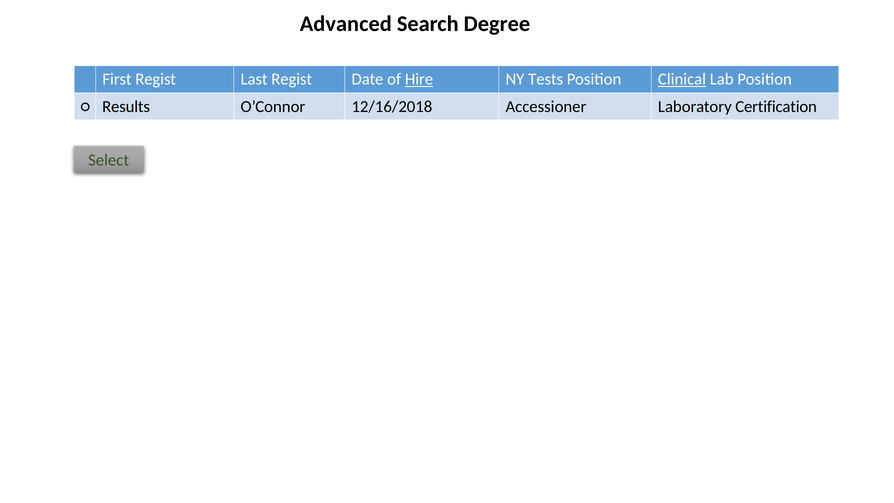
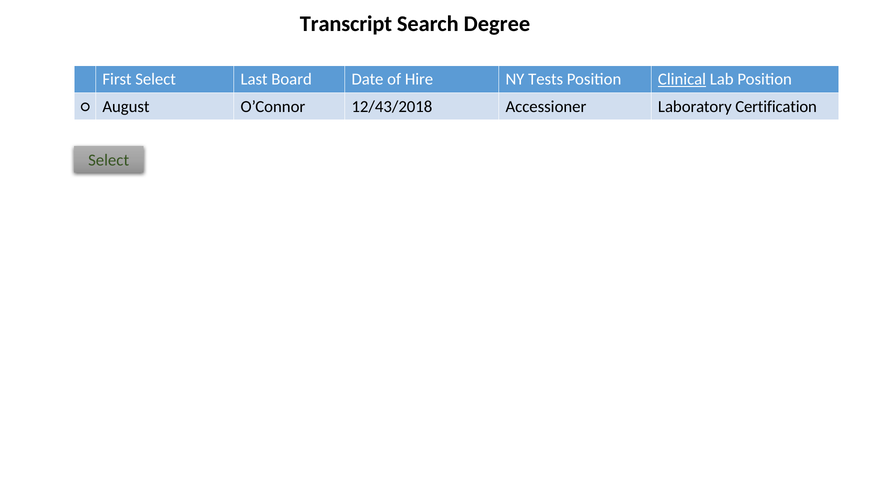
Advanced: Advanced -> Transcript (346, 24)
First Regist: Regist -> Select (156, 79)
Last Regist: Regist -> Board (292, 79)
Hire underline: present -> none (419, 79)
Results: Results -> August (126, 107)
12/16/2018: 12/16/2018 -> 12/43/2018 (392, 107)
